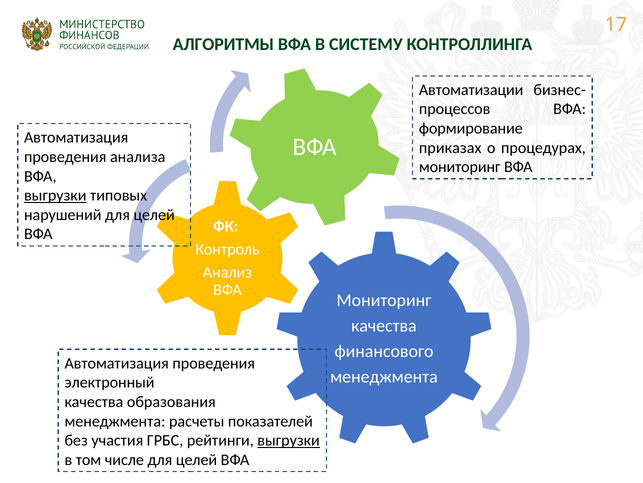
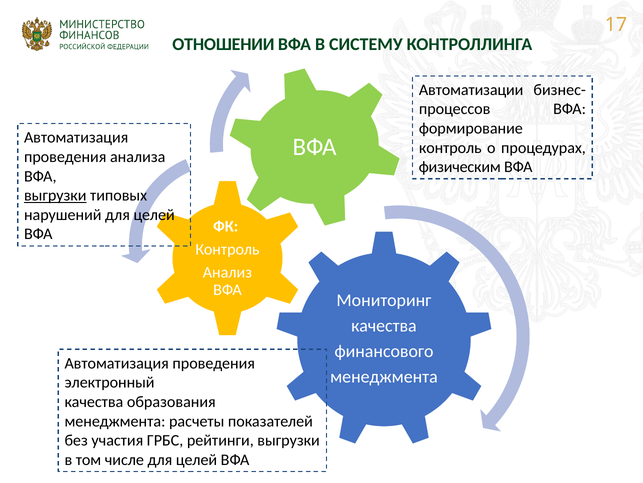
АЛГОРИТМЫ: АЛГОРИТМЫ -> ОТНОШЕНИИ (223, 44)
приказах: приказах -> контроль (450, 147)
мониторинг: мониторинг -> физическим (460, 167)
выгрузки underline: present -> none (289, 440)
